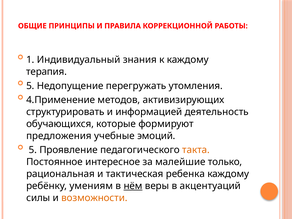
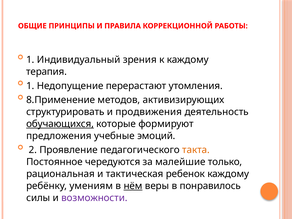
знания: знания -> зрения (140, 60)
5: 5 -> 1 (30, 86)
перегружать: перегружать -> перерастают (136, 86)
4.Применение: 4.Применение -> 8.Применение (61, 100)
информацией: информацией -> продвижения (149, 112)
обучающихся underline: none -> present (60, 124)
5: 5 -> 2 (33, 150)
интересное: интересное -> чередуются (113, 162)
ребенка: ребенка -> ребенок (185, 174)
акцентуаций: акцентуаций -> понравилось (210, 186)
возможности colour: orange -> purple (94, 198)
